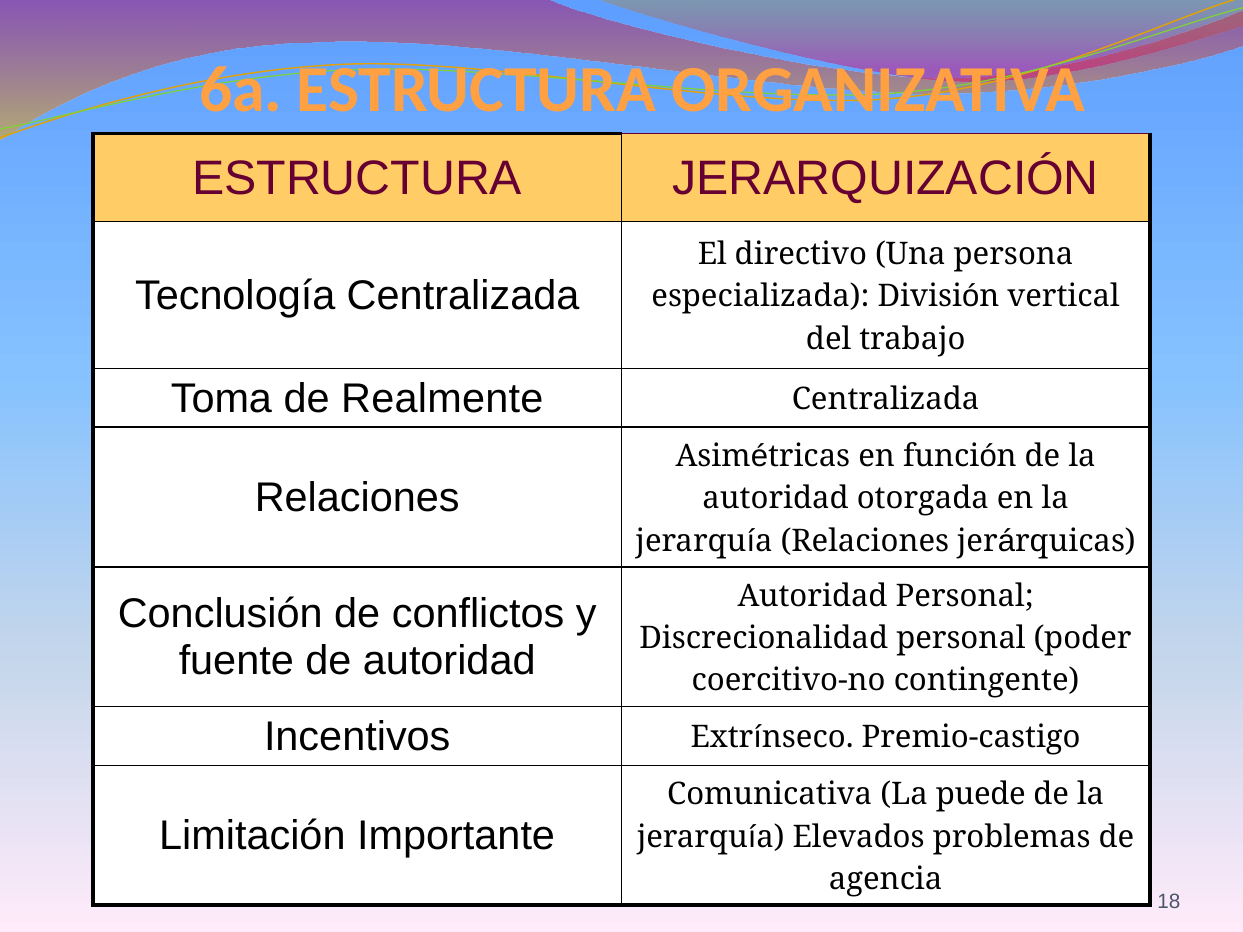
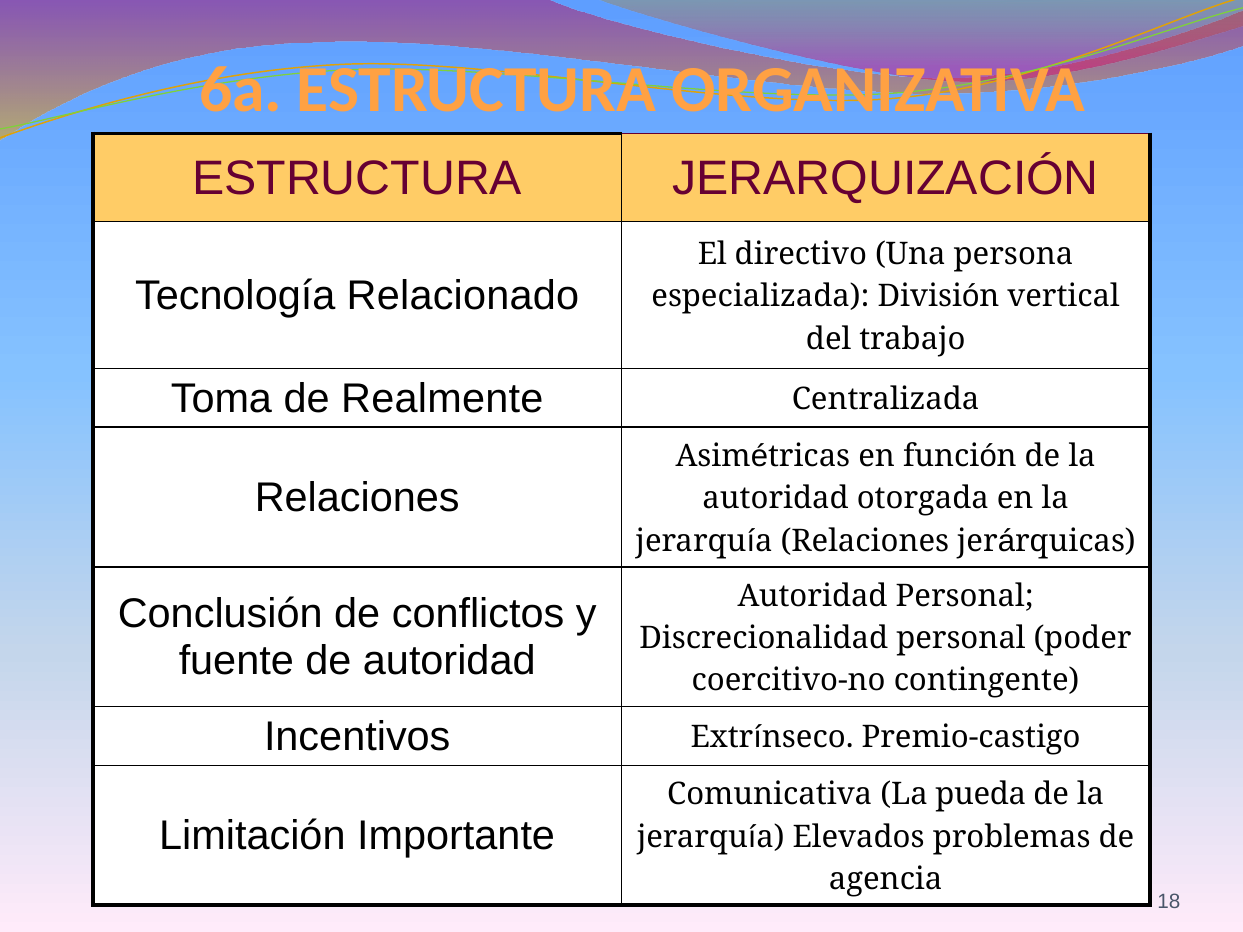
Tecnología Centralizada: Centralizada -> Relacionado (463, 296)
puede: puede -> pueda (981, 795)
